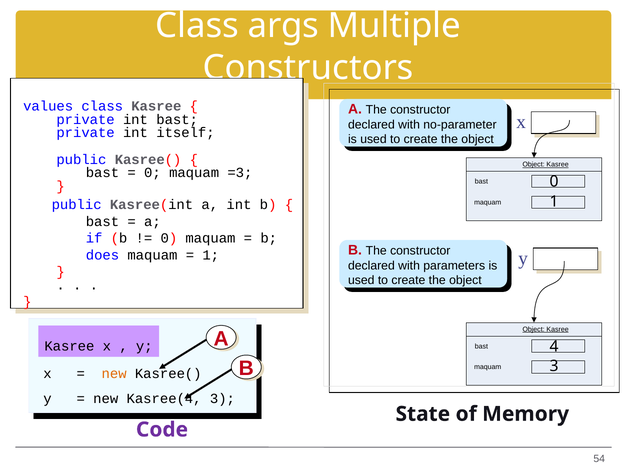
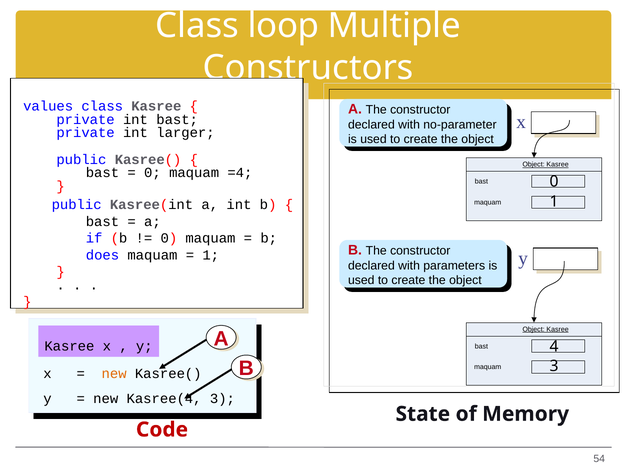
args: args -> loop (283, 26)
itself: itself -> larger (185, 133)
=3: =3 -> =4 (240, 173)
Code colour: purple -> red (162, 430)
